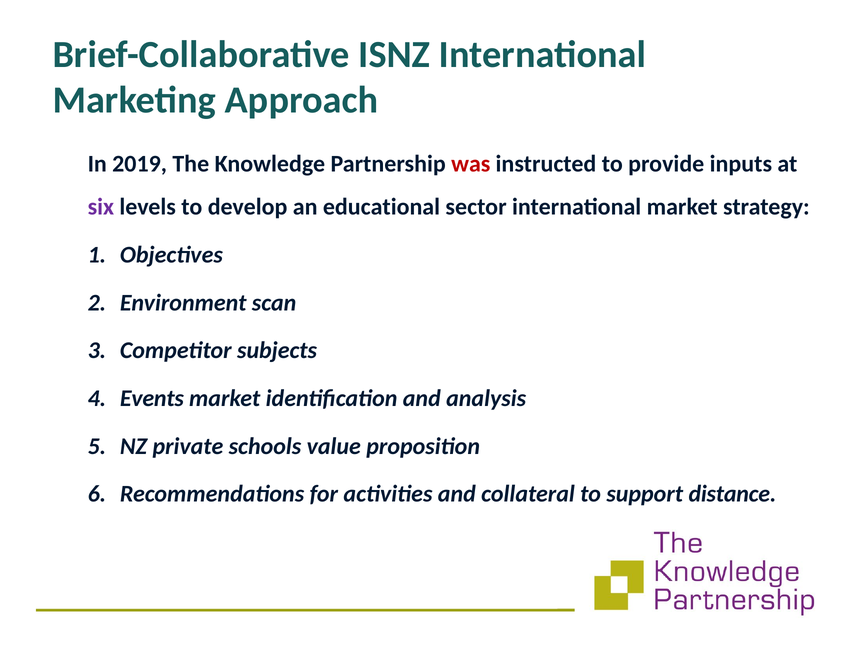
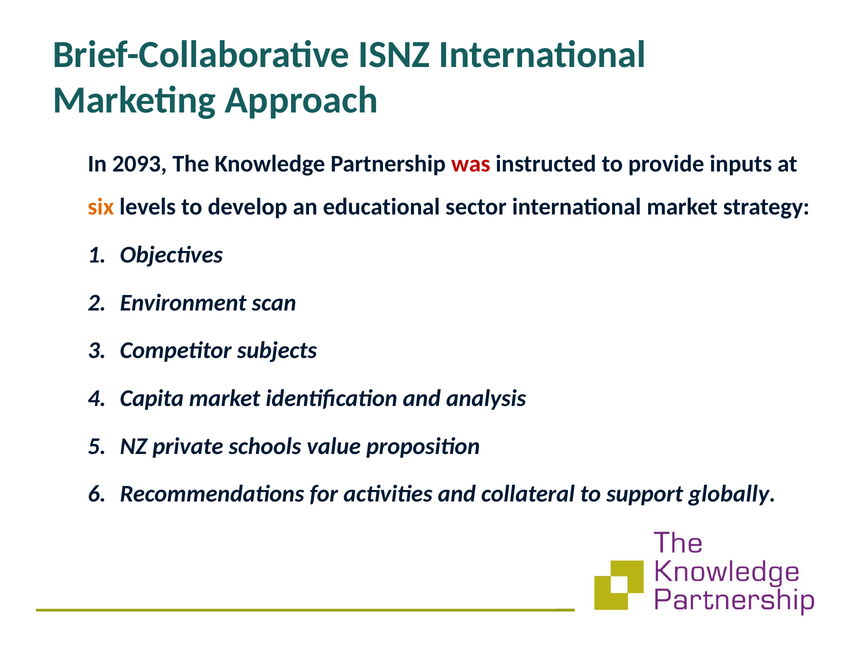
2019: 2019 -> 2093 (140, 164)
six colour: purple -> orange (101, 207)
Events: Events -> Capita (152, 399)
distance: distance -> globally (732, 494)
